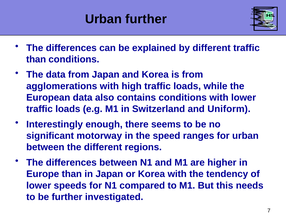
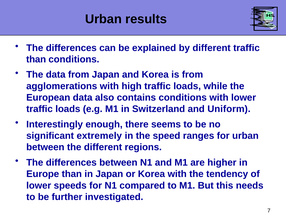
Urban further: further -> results (146, 19)
motorway: motorway -> extremely (99, 135)
